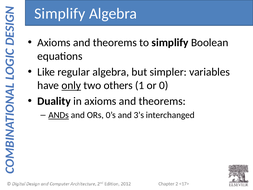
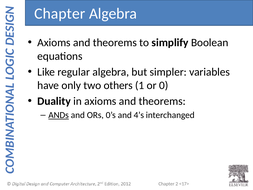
Simplify: Simplify -> Chapter (60, 13)
only underline: present -> none (71, 85)
3’s: 3’s -> 4’s (139, 115)
